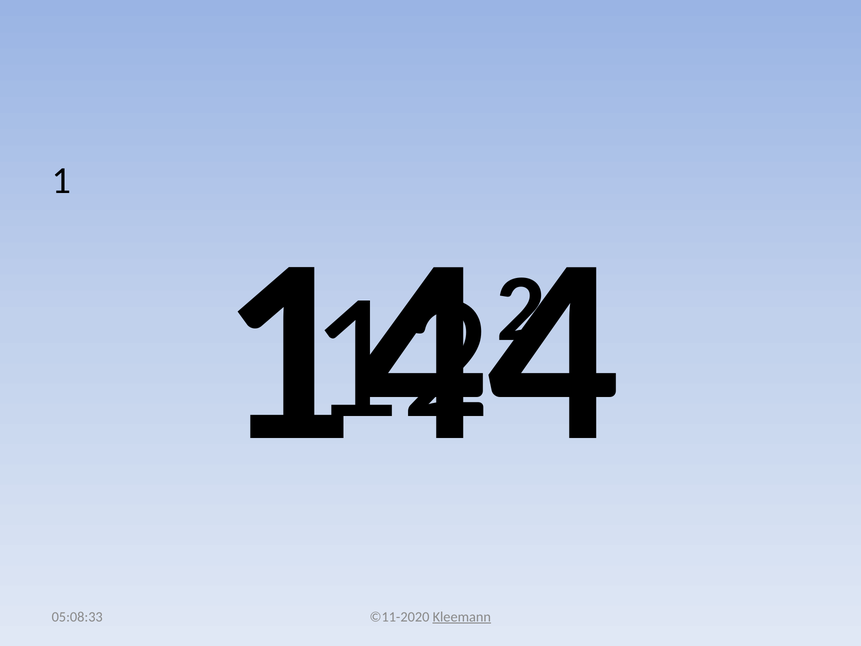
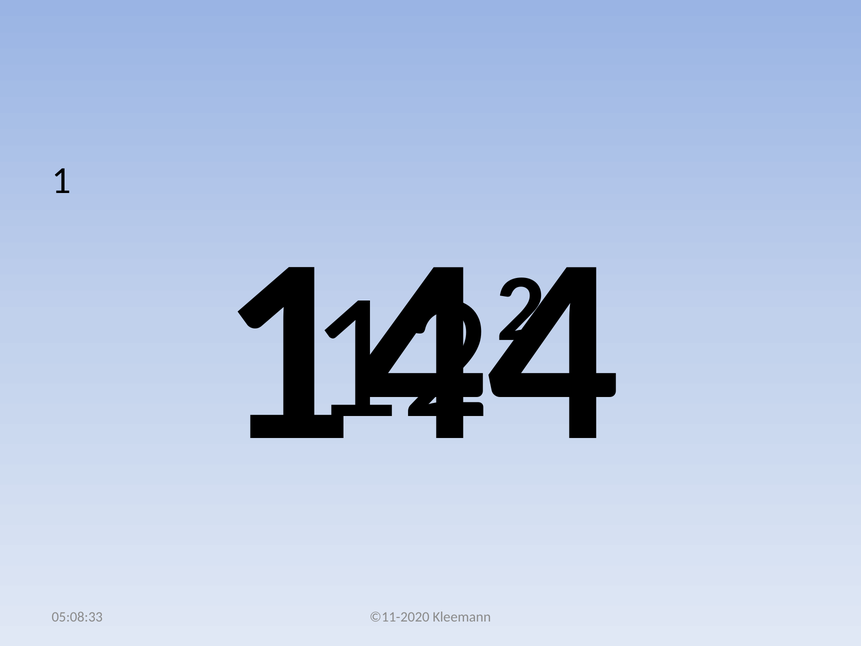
Kleemann underline: present -> none (462, 617)
